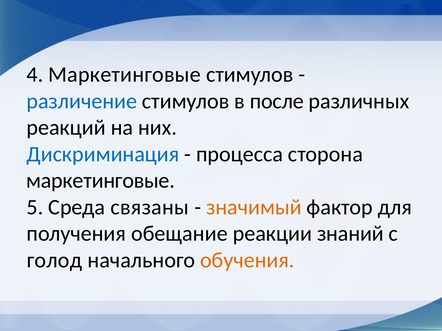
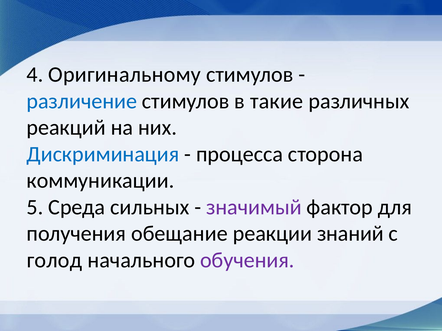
4 Маркетинговые: Маркетинговые -> Оригинальному (125, 75)
после: после -> такие (277, 101)
маркетинговые: маркетинговые -> коммуникации (100, 181)
связаны: связаны -> сильных (150, 207)
значимый colour: orange -> purple (254, 207)
обучения colour: orange -> purple (247, 260)
